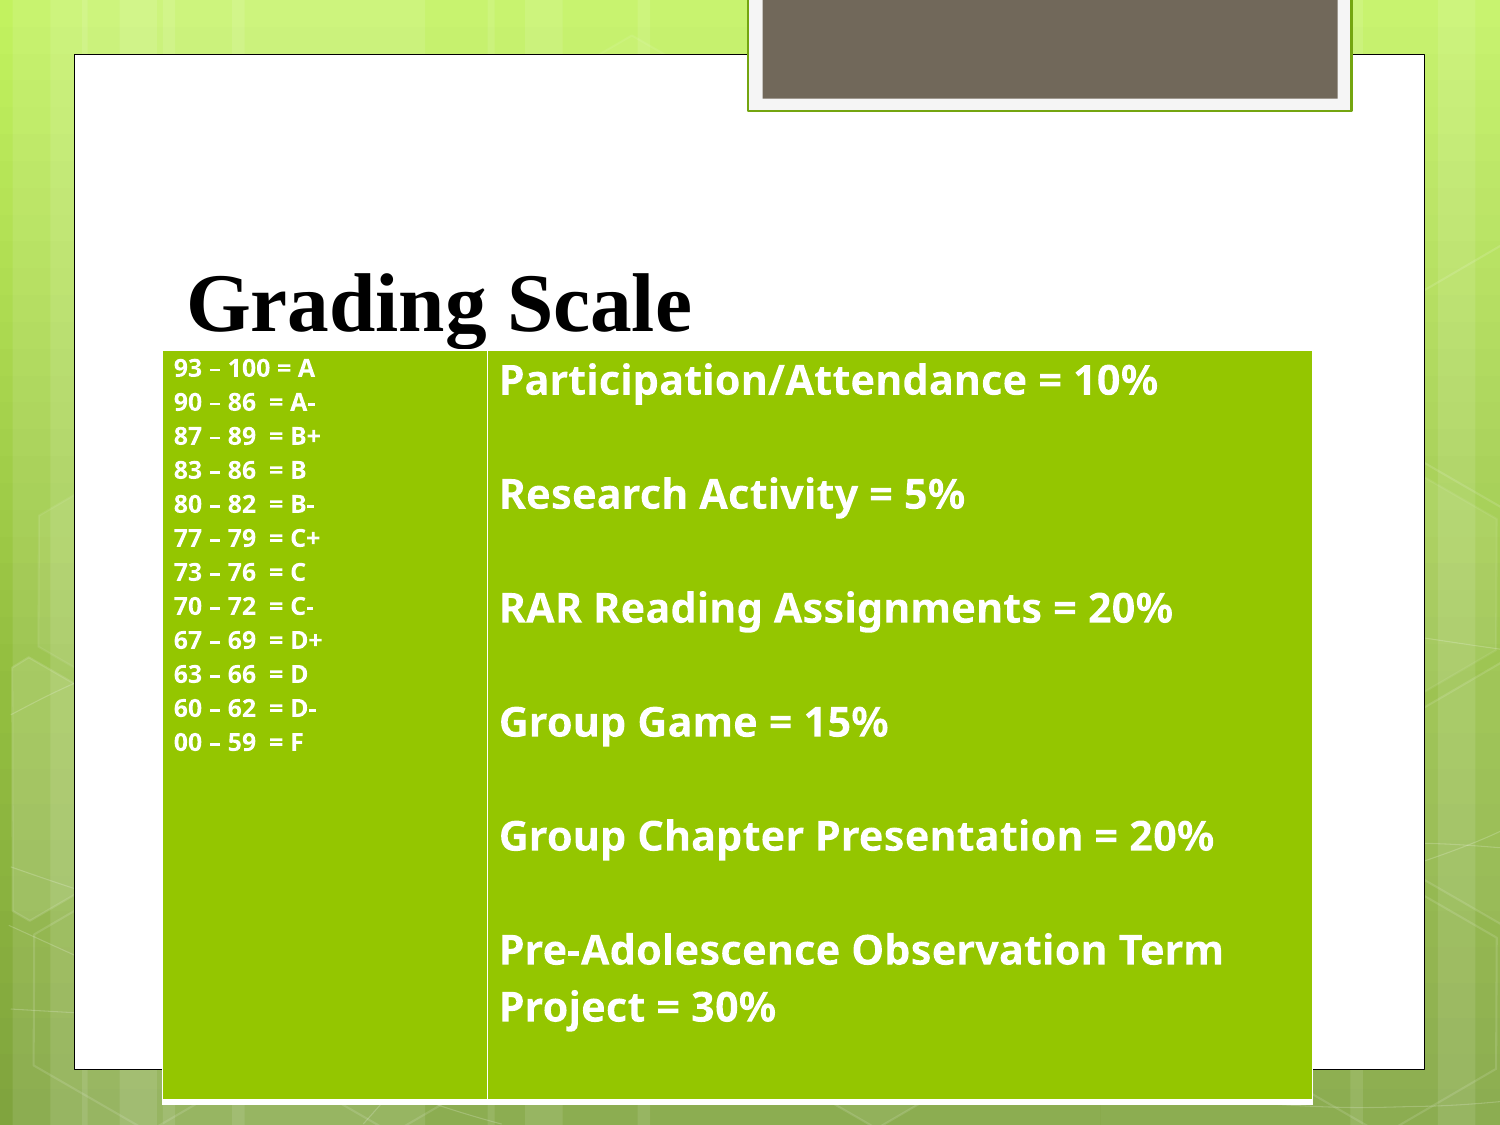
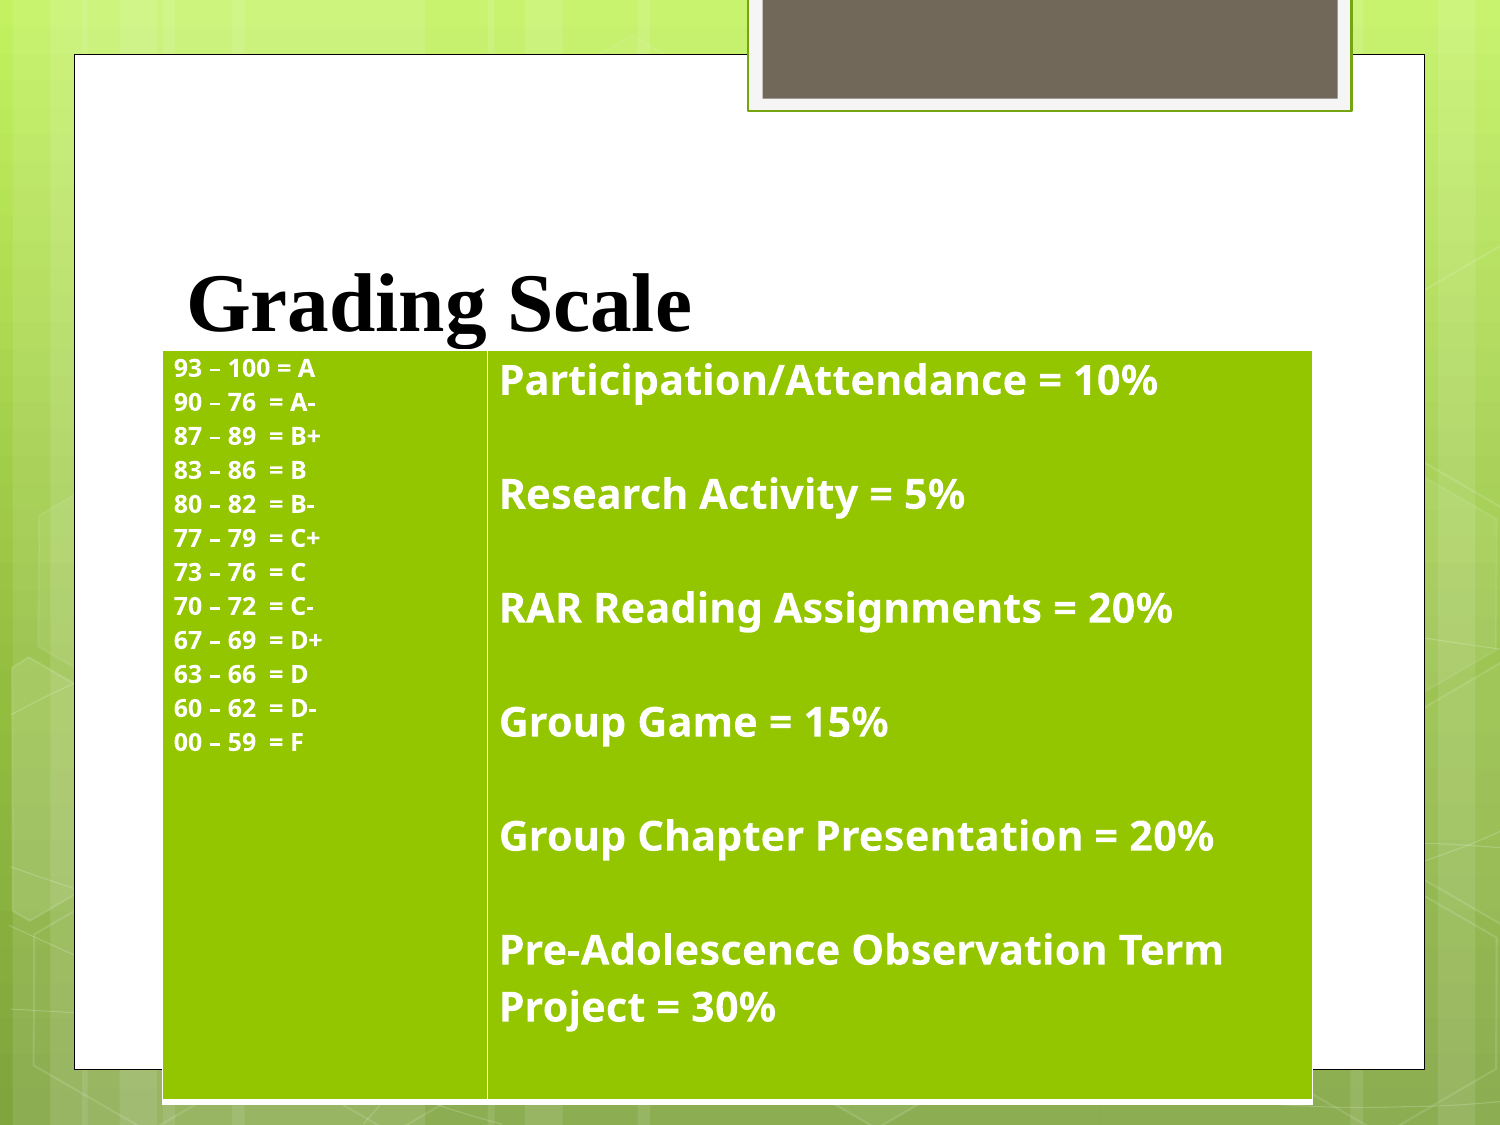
86: 86 -> 76 (242, 403)
